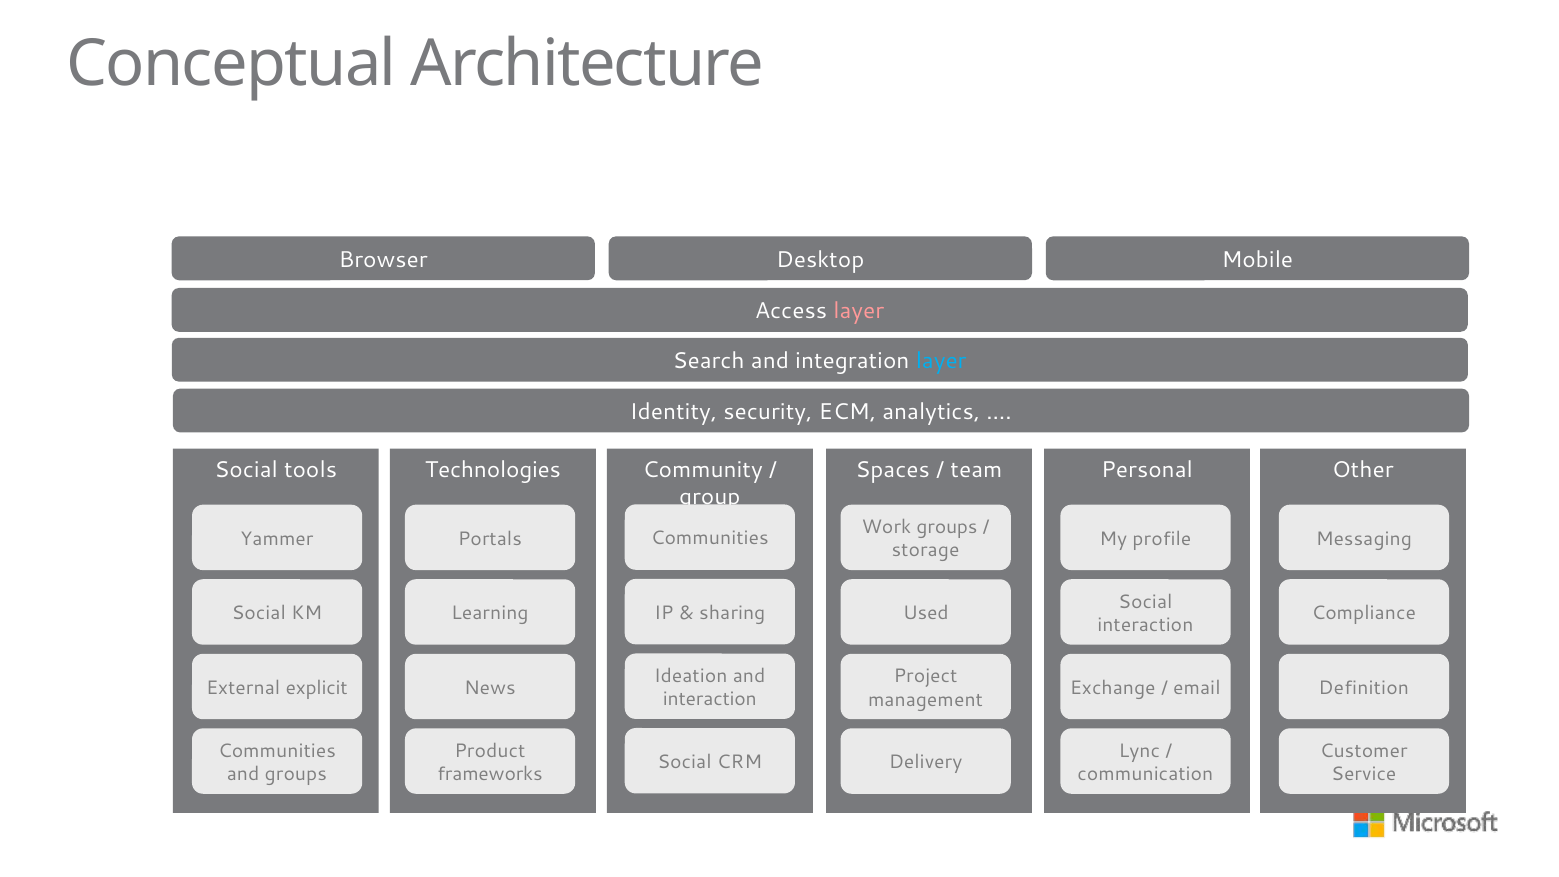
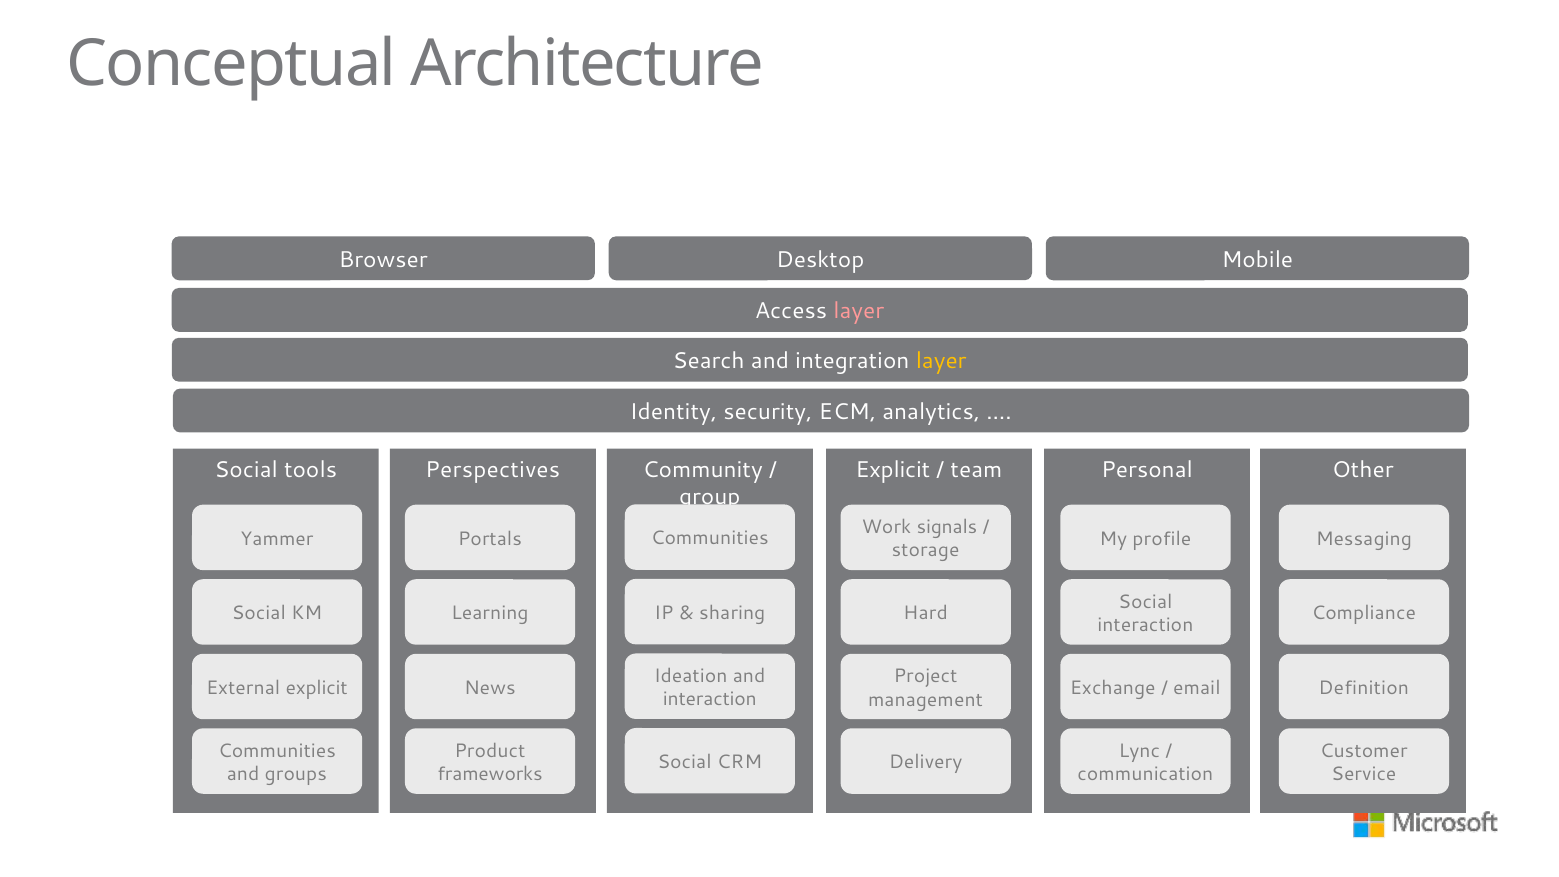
layer colour: light blue -> yellow (941, 361)
Technologies: Technologies -> Perspectives (493, 469)
Spaces: Spaces -> Explicit (893, 469)
Work groups: groups -> signals (947, 527)
Used: Used -> Hard (926, 613)
